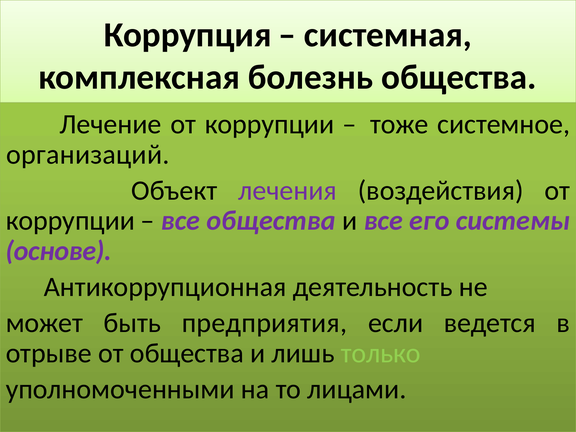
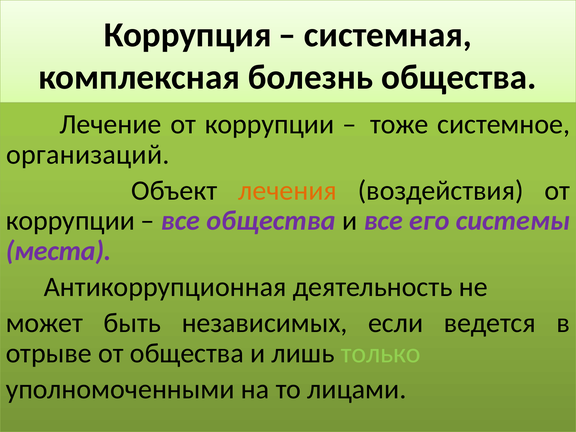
лечения colour: purple -> orange (288, 190)
основе: основе -> места (59, 251)
предприятия: предприятия -> независимых (265, 323)
